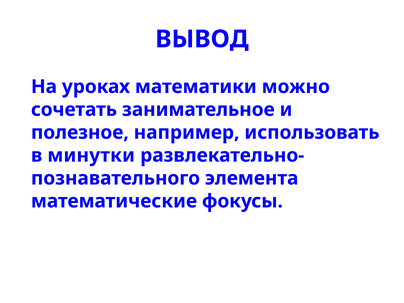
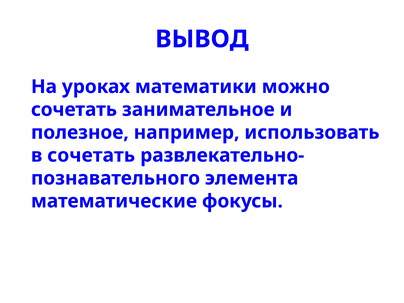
в минутки: минутки -> сочетать (91, 155)
